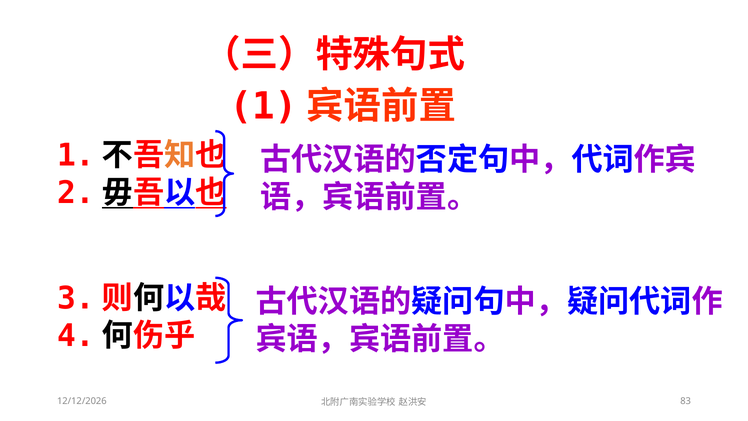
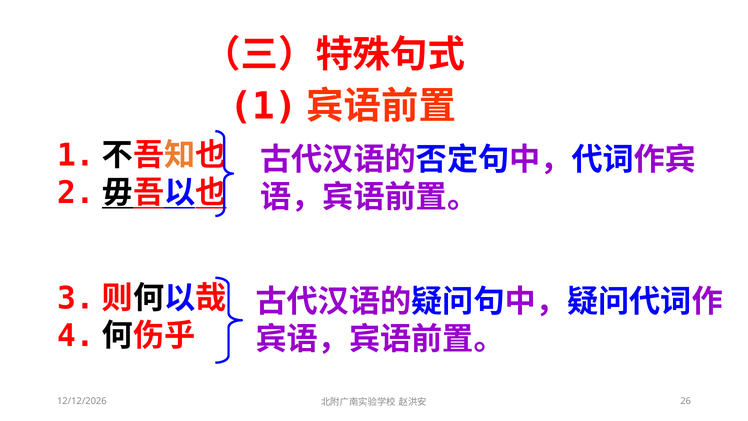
83: 83 -> 26 (686, 401)
